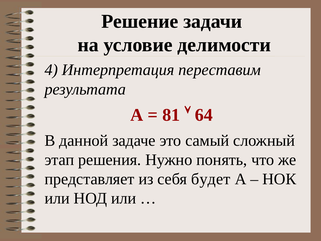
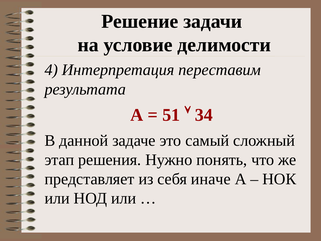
81: 81 -> 51 (171, 115)
64: 64 -> 34 (204, 115)
будет: будет -> иначе (211, 179)
